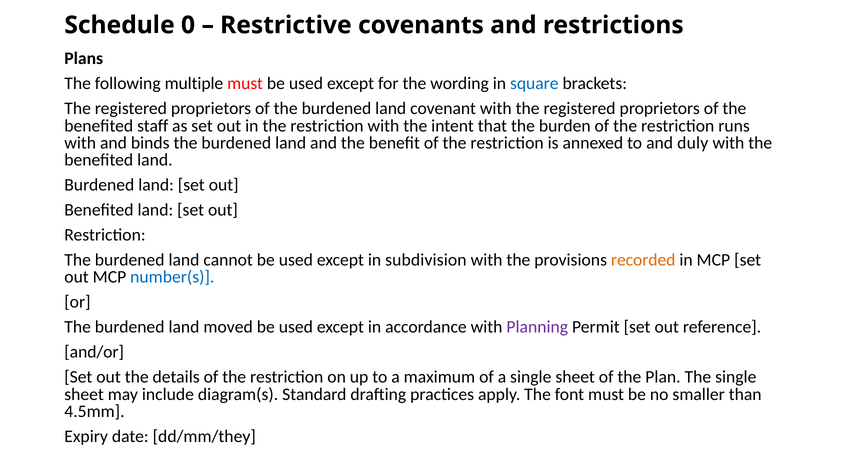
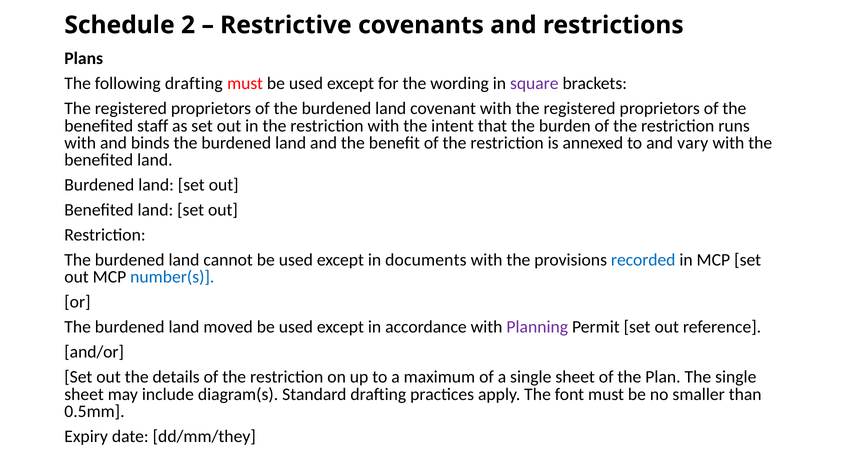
0: 0 -> 2 (188, 25)
following multiple: multiple -> drafting (194, 84)
square colour: blue -> purple (534, 84)
duly: duly -> vary (693, 143)
subdivision: subdivision -> documents (426, 260)
recorded colour: orange -> blue (643, 260)
4.5mm: 4.5mm -> 0.5mm (94, 411)
